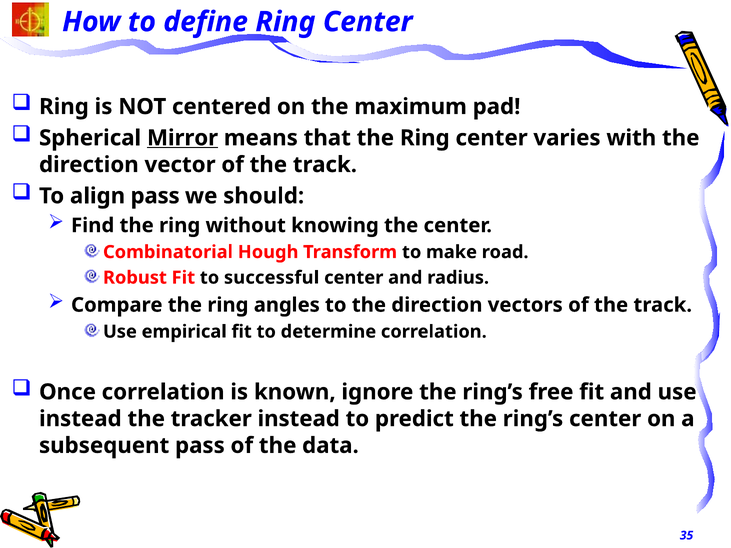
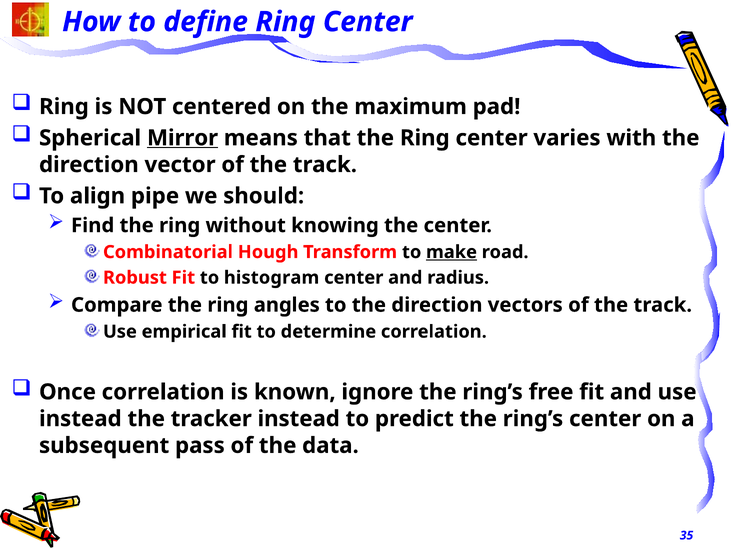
align pass: pass -> pipe (155, 196)
make underline: none -> present (451, 252)
successful: successful -> histogram (272, 278)
